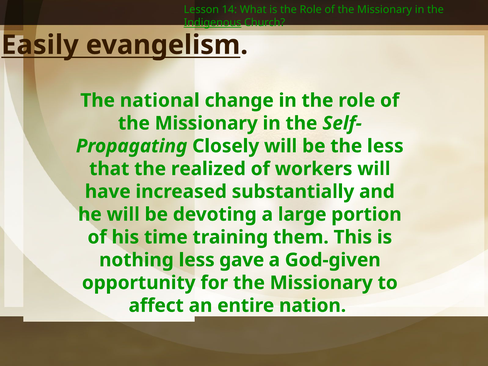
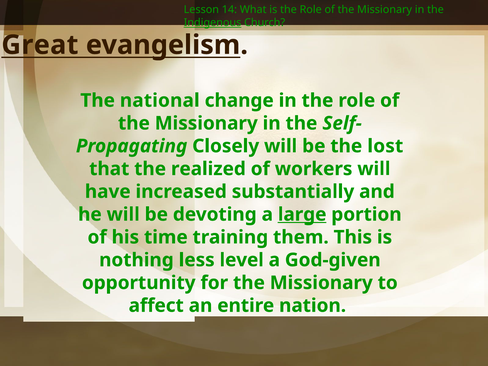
Easily: Easily -> Great (40, 45)
the less: less -> lost (385, 146)
large underline: none -> present (302, 214)
gave: gave -> level (242, 260)
